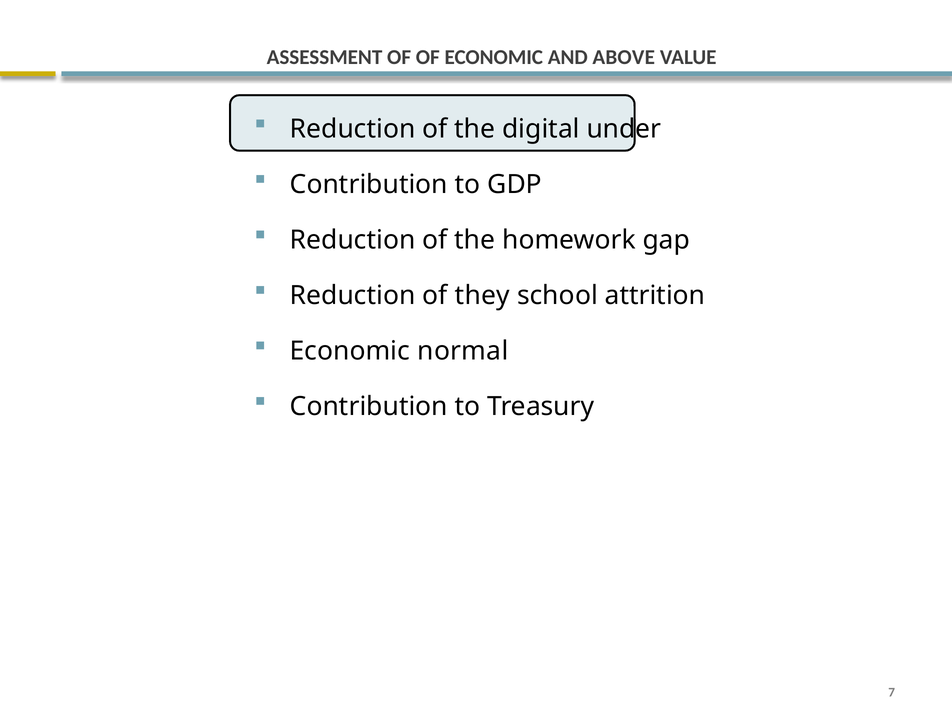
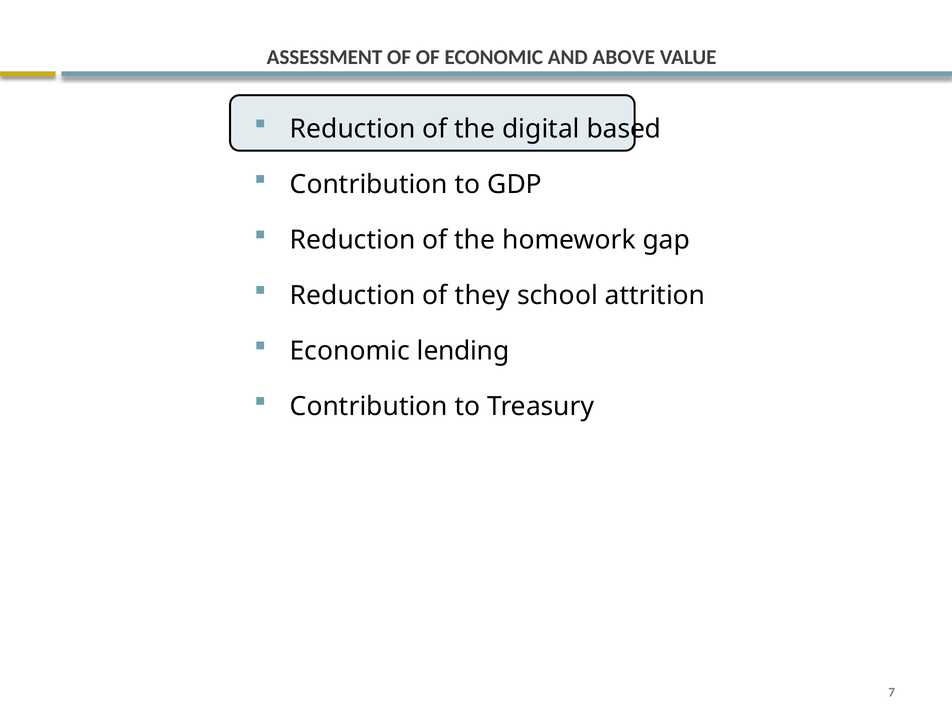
under: under -> based (624, 129)
normal: normal -> lending (463, 351)
